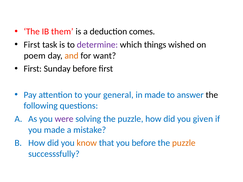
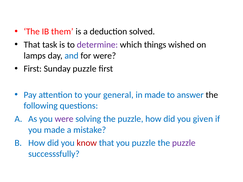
comes: comes -> solved (142, 32)
First: First -> That (32, 45)
poem: poem -> lamps (35, 56)
and colour: orange -> blue (72, 56)
for want: want -> were (105, 56)
Sunday before: before -> puzzle (85, 69)
know colour: orange -> red (87, 143)
you before: before -> puzzle (144, 143)
puzzle colour: orange -> purple (184, 143)
